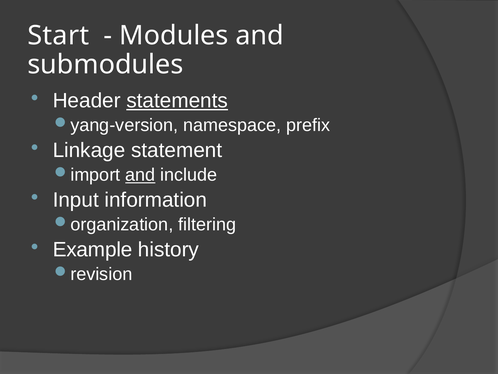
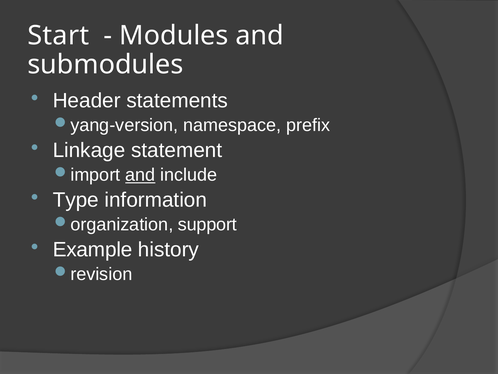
statements underline: present -> none (177, 101)
Input: Input -> Type (76, 200)
filtering: filtering -> support (207, 224)
